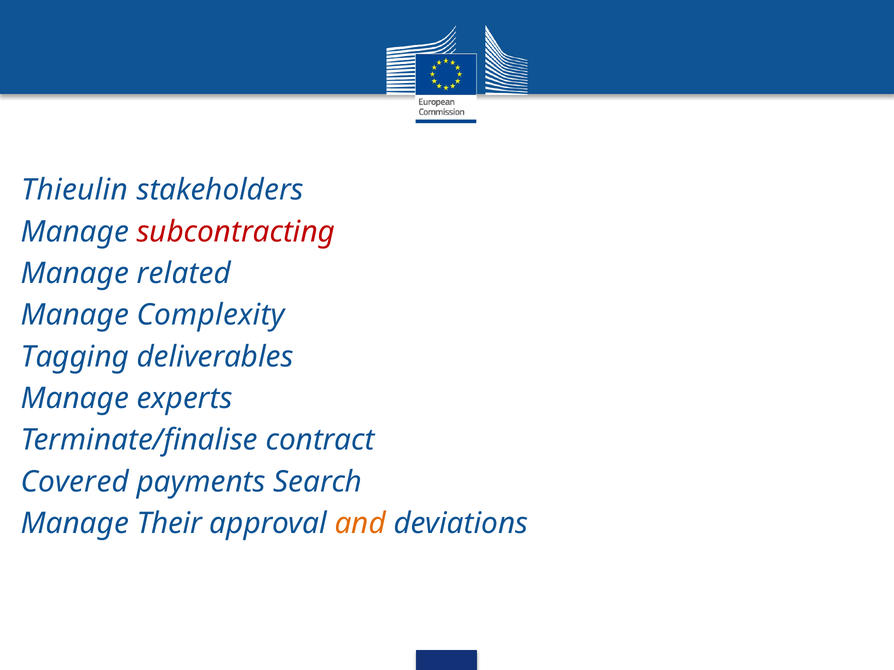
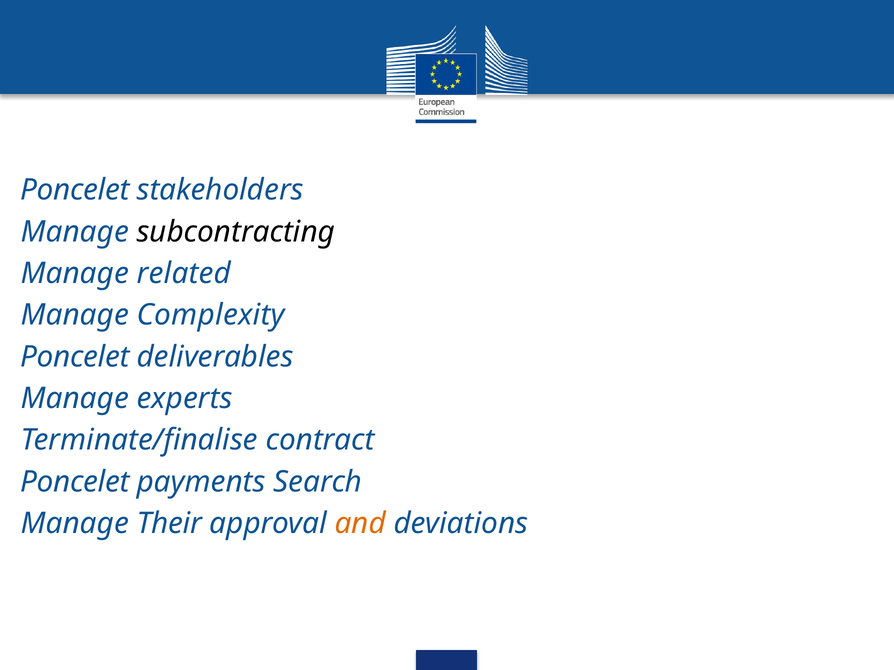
Thieulin: Thieulin -> Poncelet (75, 190)
subcontracting colour: red -> black (236, 232)
Tagging: Tagging -> Poncelet (75, 357)
Covered: Covered -> Poncelet (75, 482)
